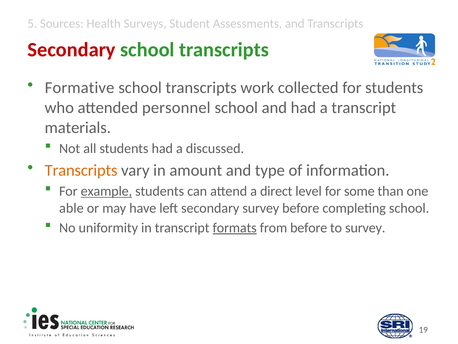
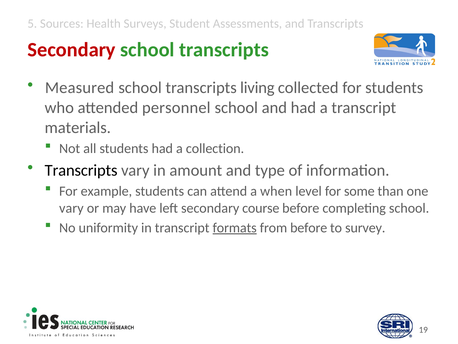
Formative: Formative -> Measured (80, 88)
work: work -> living (257, 88)
discussed: discussed -> collection (215, 148)
Transcripts colour: orange -> black (81, 170)
example underline: present -> none (106, 191)
direct: direct -> when (276, 191)
able: able -> vary (71, 208)
secondary survey: survey -> course (261, 208)
